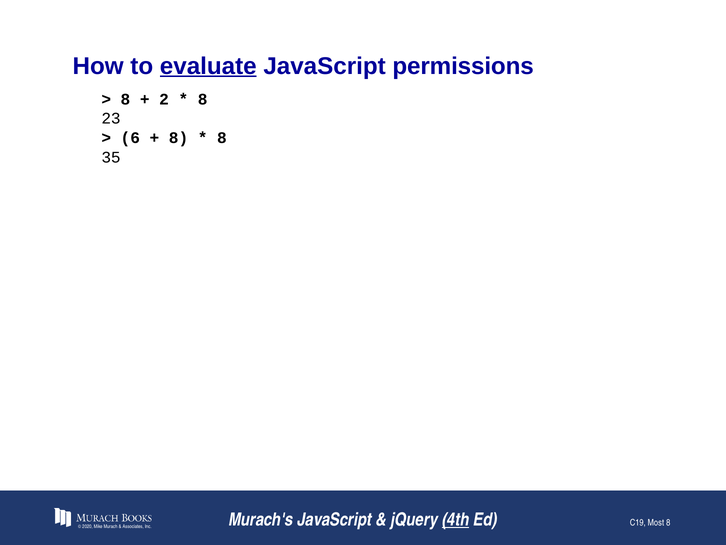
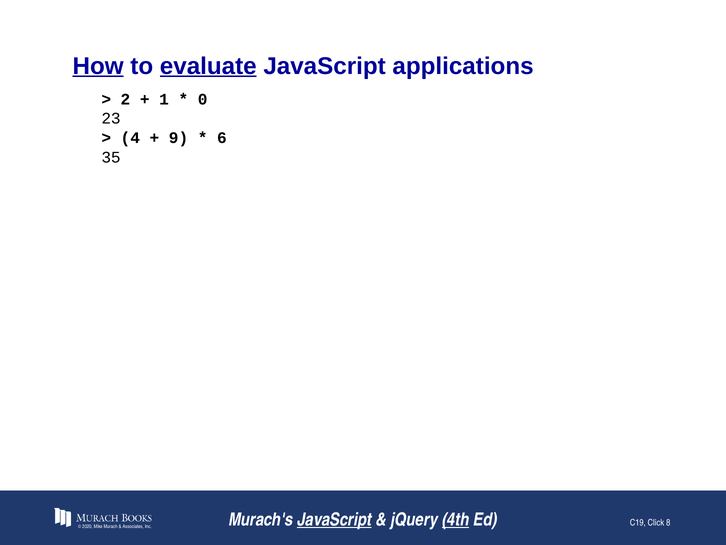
How underline: none -> present (98, 66)
permissions: permissions -> applications (463, 66)
8: 8 -> 2 (125, 99)
2: 2 -> 1 (164, 99)
8: 8 -> 0 (203, 99)
6: 6 -> 4 (130, 138)
8: 8 -> 9 (179, 138)
8: 8 -> 6 (222, 138)
JavaScript underline: none -> present (334, 519)
Most: Most -> Click (656, 522)
